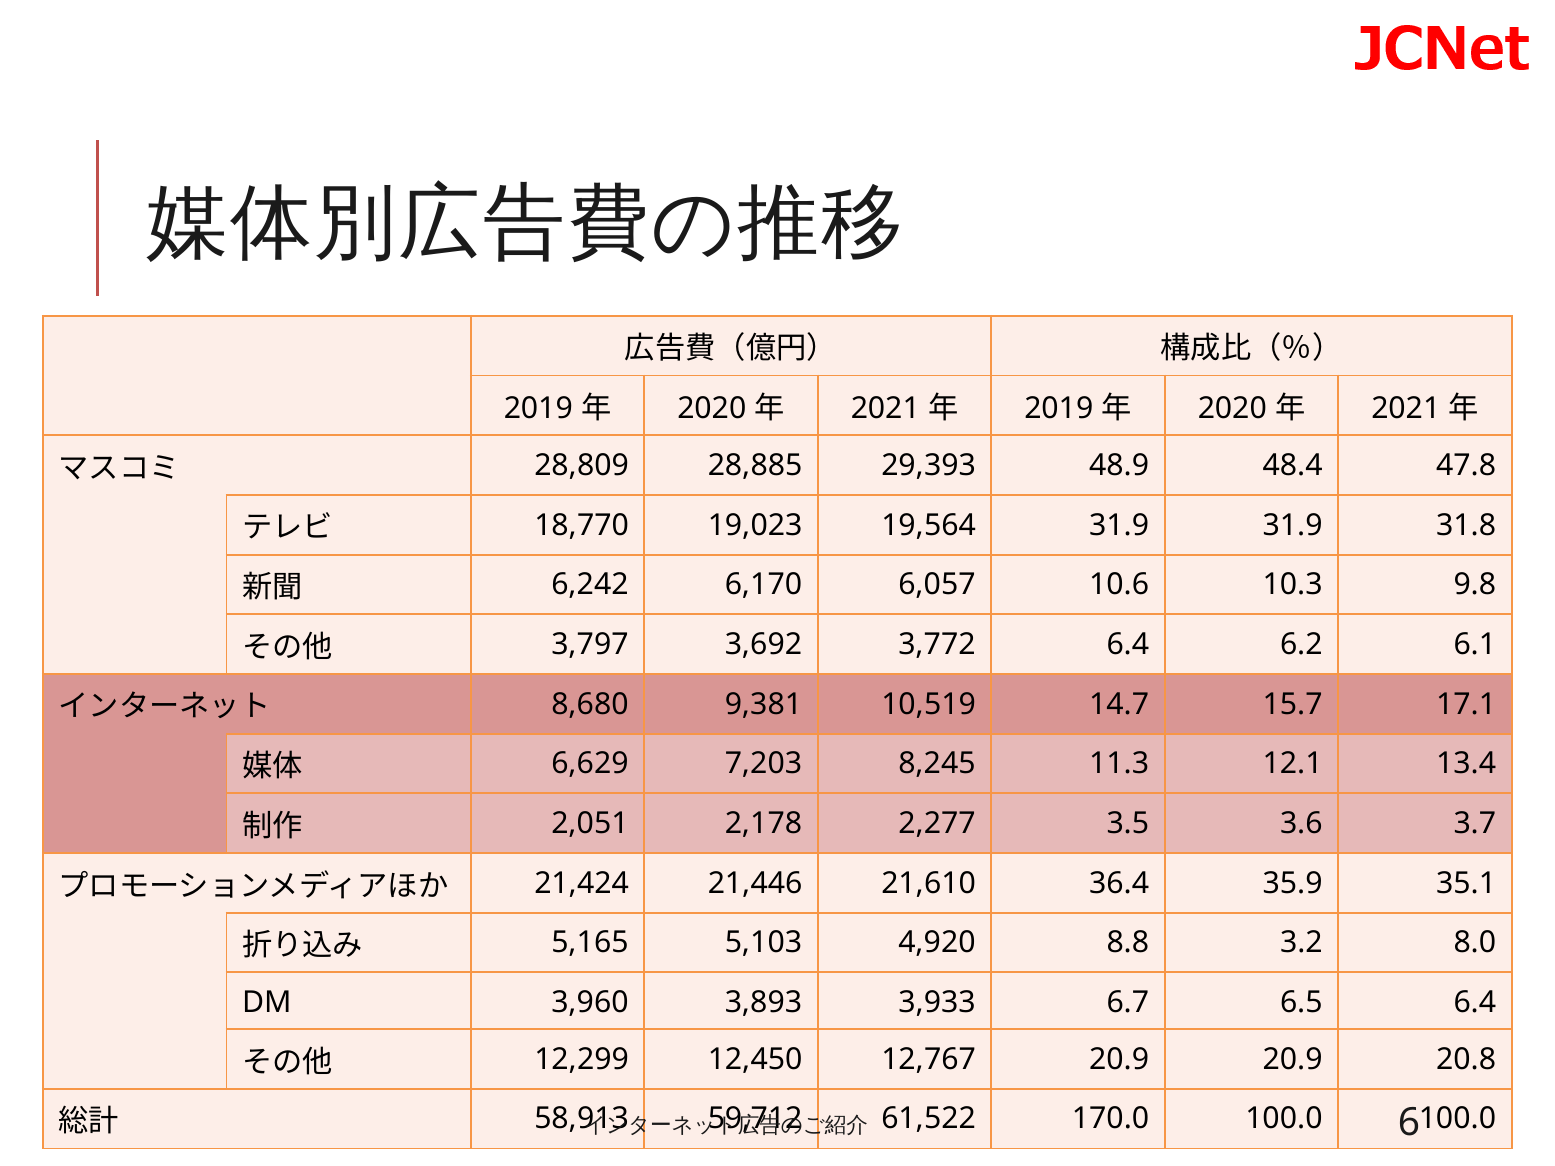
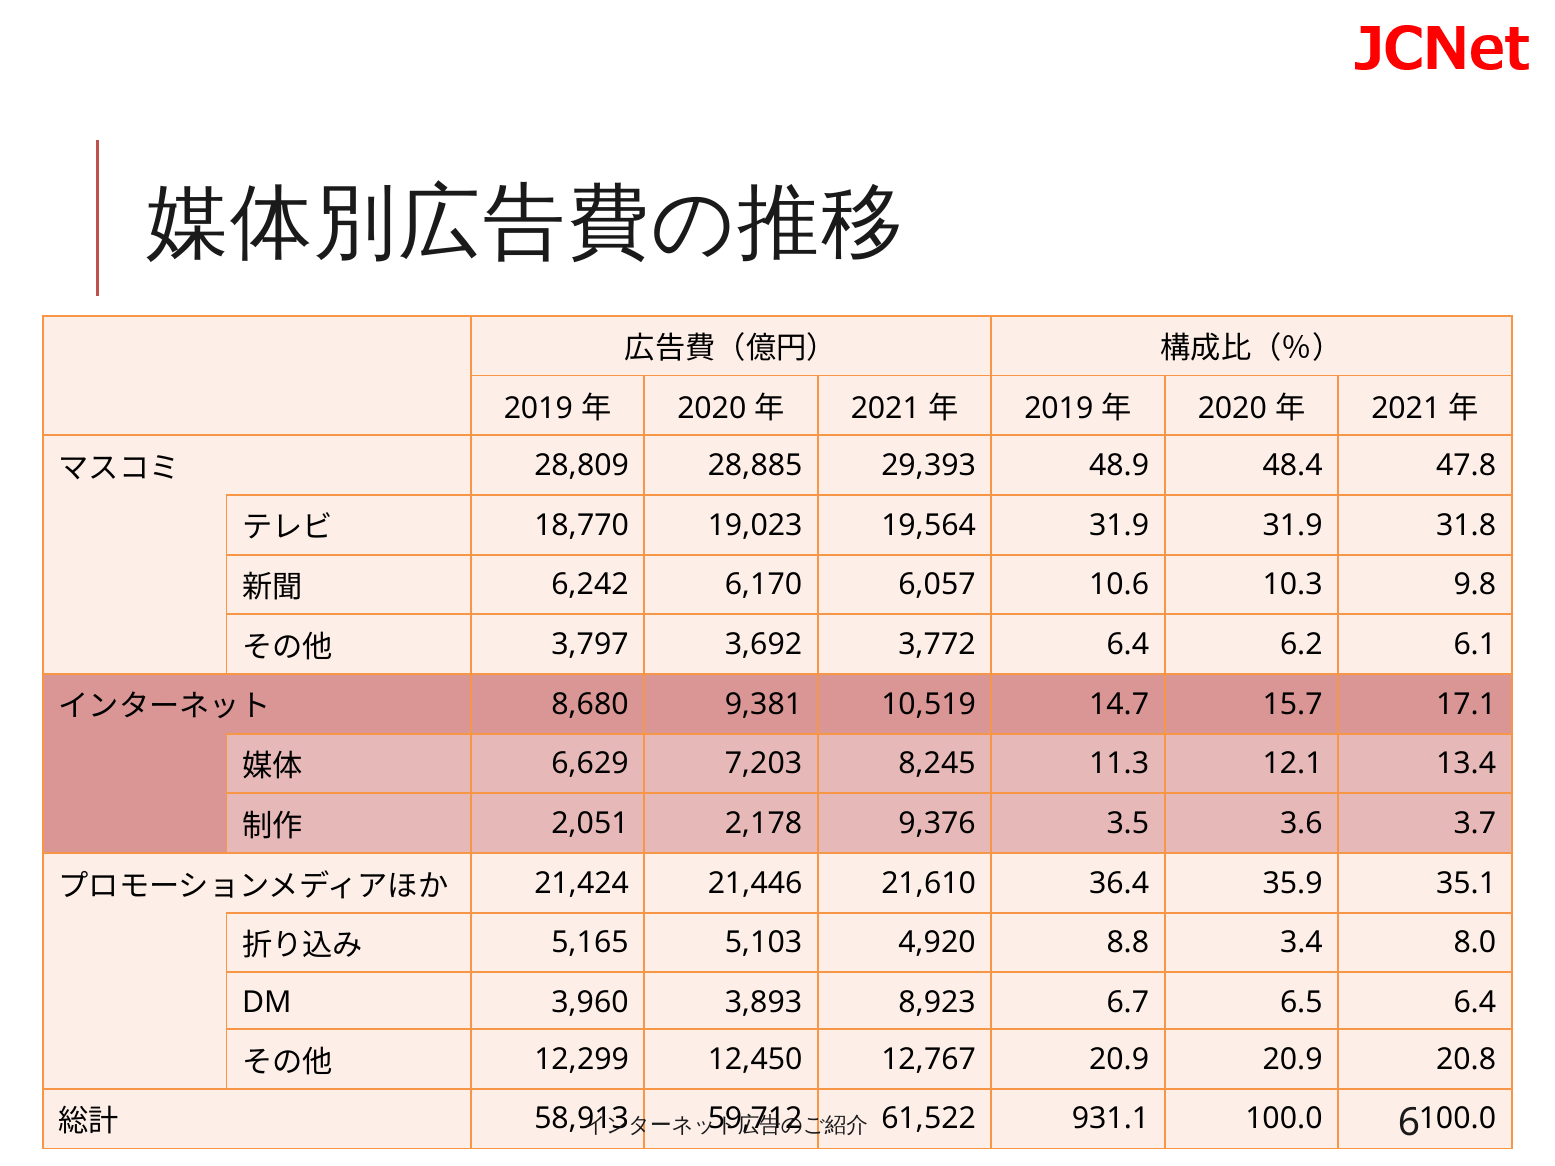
2,277: 2,277 -> 9,376 (937, 824)
3.2: 3.2 -> 3.4 (1301, 943)
3,933: 3,933 -> 8,923 (937, 1003)
170.0: 170.0 -> 931.1 (1111, 1119)
